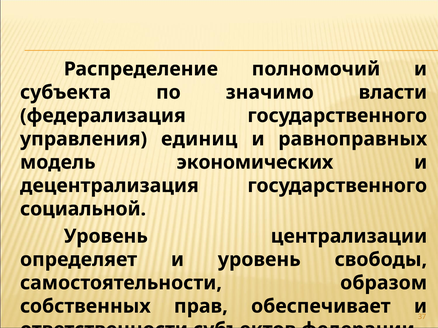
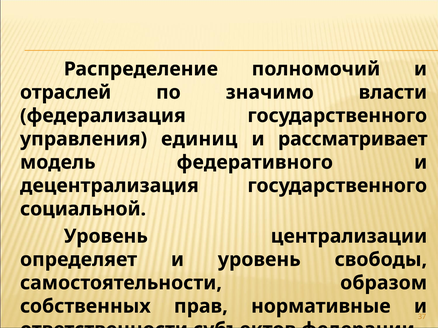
субъекта: субъекта -> отраслей (66, 92)
равноправных: равноправных -> рассматривает (353, 139)
экономических: экономических -> федеративного (255, 163)
обеспечивает: обеспечивает -> нормативные (321, 307)
